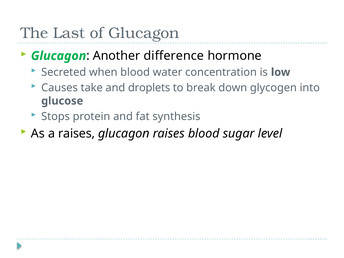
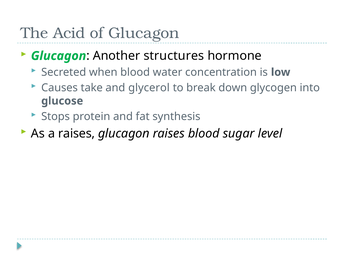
Last: Last -> Acid (69, 33)
difference: difference -> structures (174, 56)
droplets: droplets -> glycerol (149, 88)
